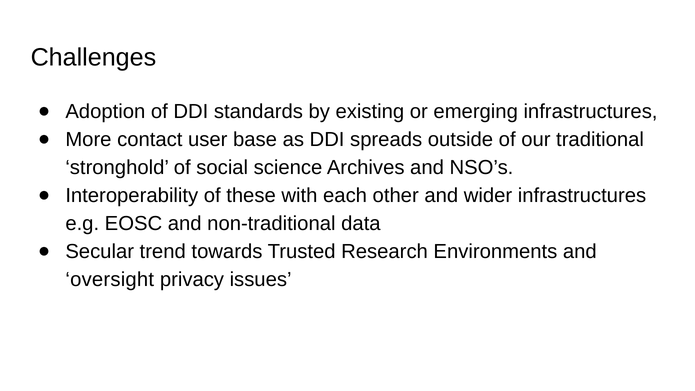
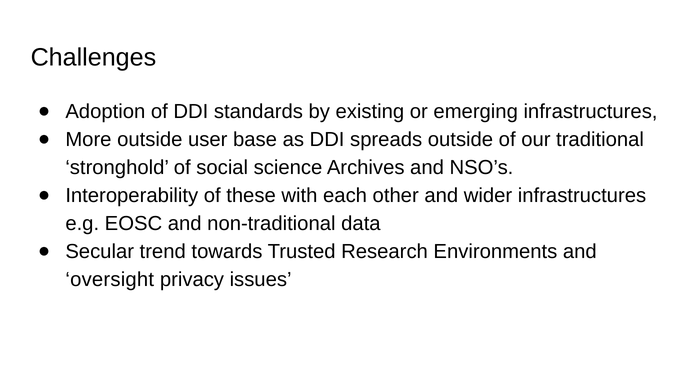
More contact: contact -> outside (150, 140)
